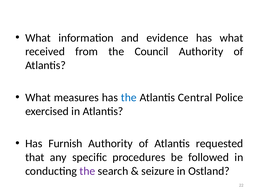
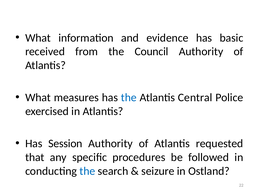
has what: what -> basic (232, 38)
Furnish: Furnish -> Session (65, 144)
the colour: purple -> blue (87, 171)
